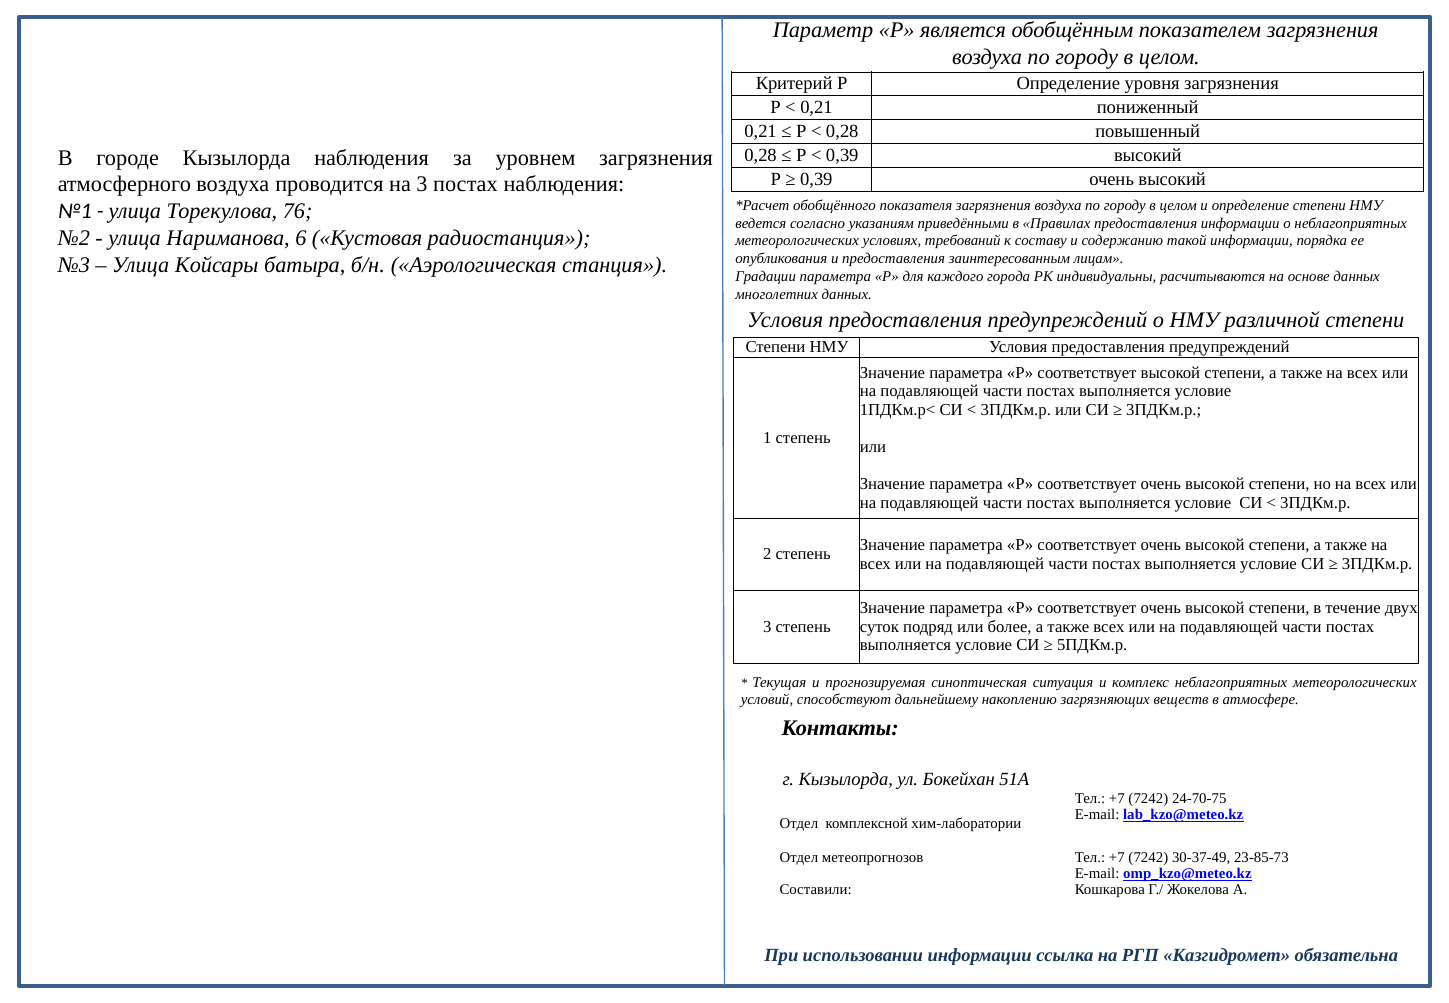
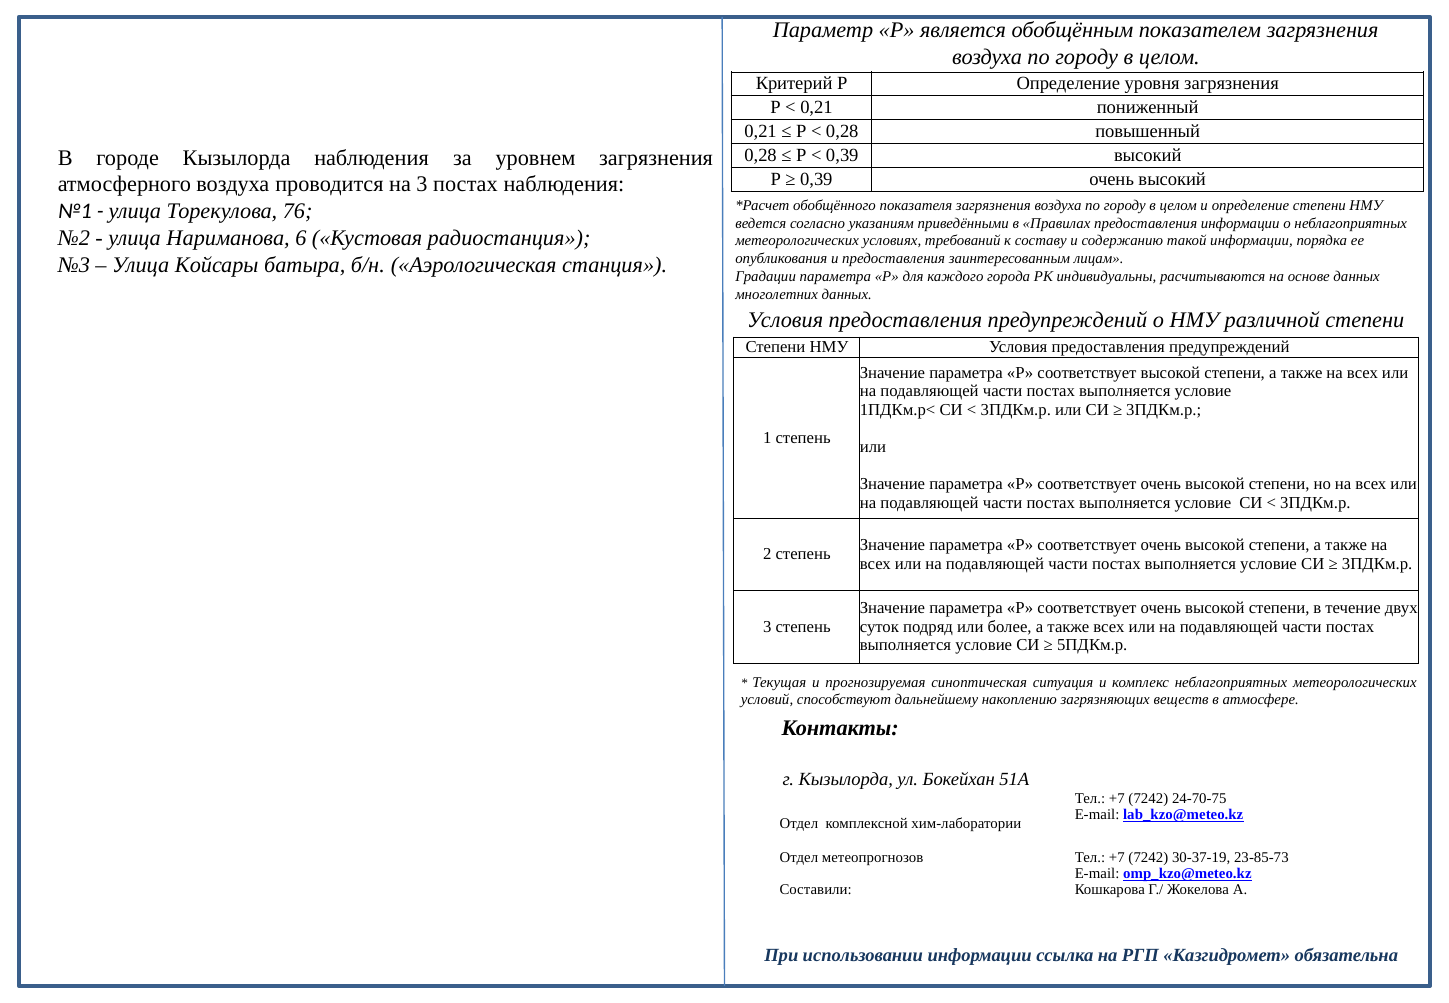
30-37-49: 30-37-49 -> 30-37-19 (1201, 857)
